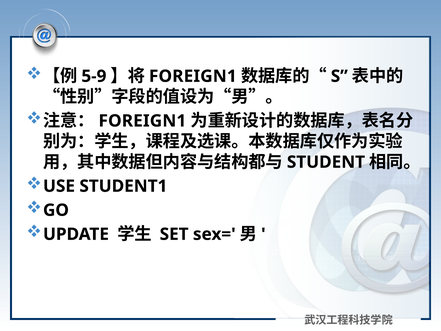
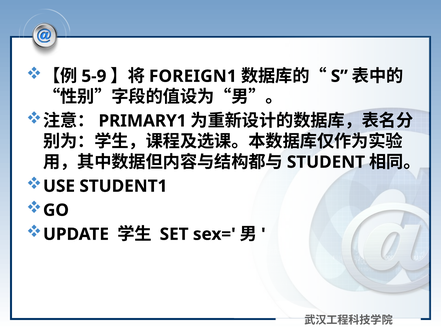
FOREIGN1: FOREIGN1 -> PRIMARY1 (142, 121)
